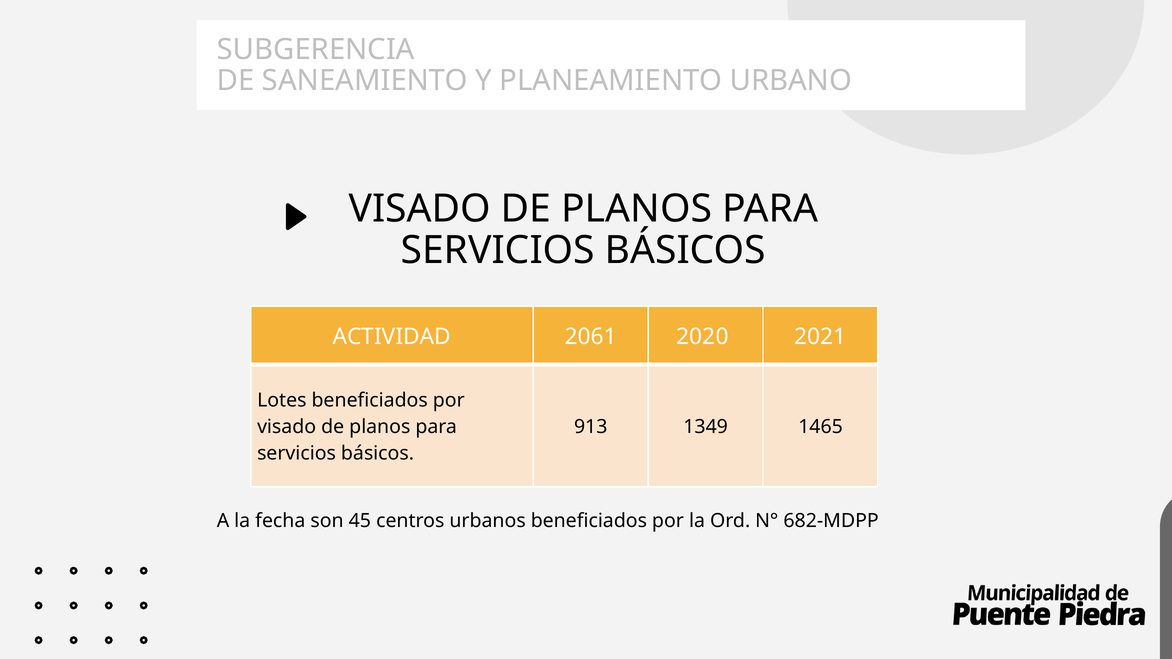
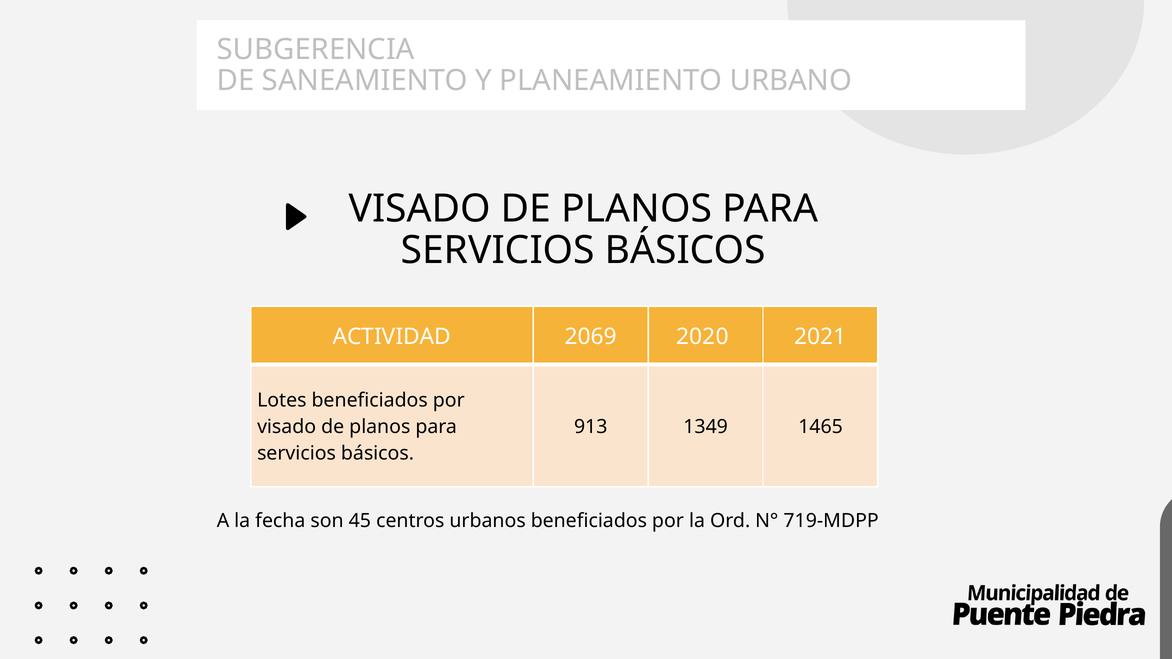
2061: 2061 -> 2069 (591, 337)
682-MDPP: 682-MDPP -> 719-MDPP (831, 521)
